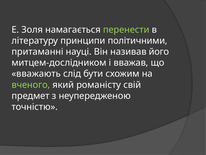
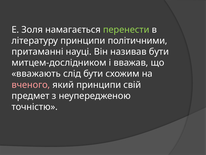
називав його: його -> бути (159, 52)
вченого colour: light green -> pink (31, 85)
який романісту: романісту -> принципи (99, 85)
